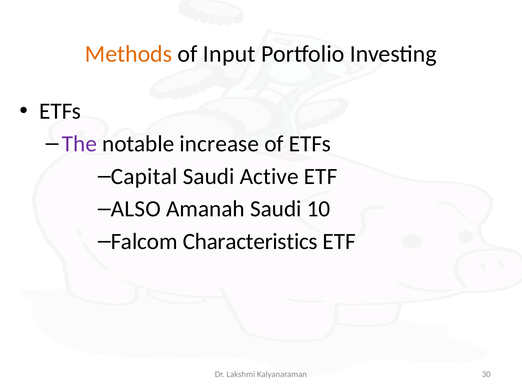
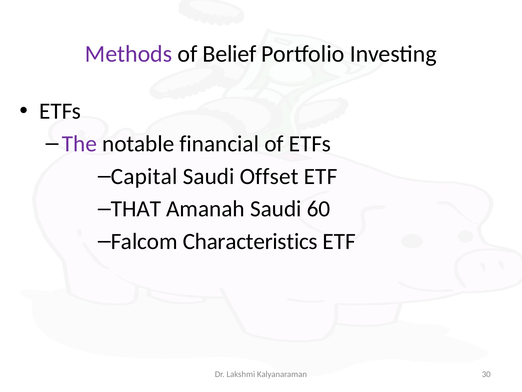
Methods colour: orange -> purple (129, 54)
Input: Input -> Belief (230, 54)
increase: increase -> financial (219, 144)
Active: Active -> Offset (269, 176)
ALSO: ALSO -> THAT (136, 209)
10: 10 -> 60 (319, 209)
